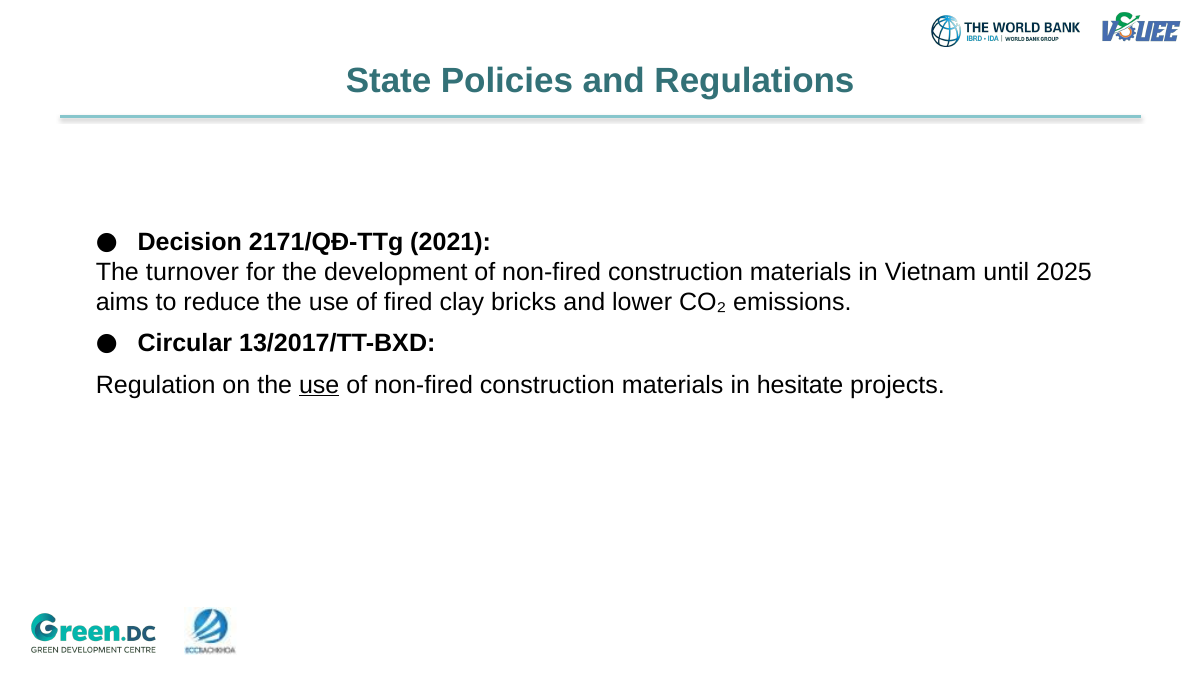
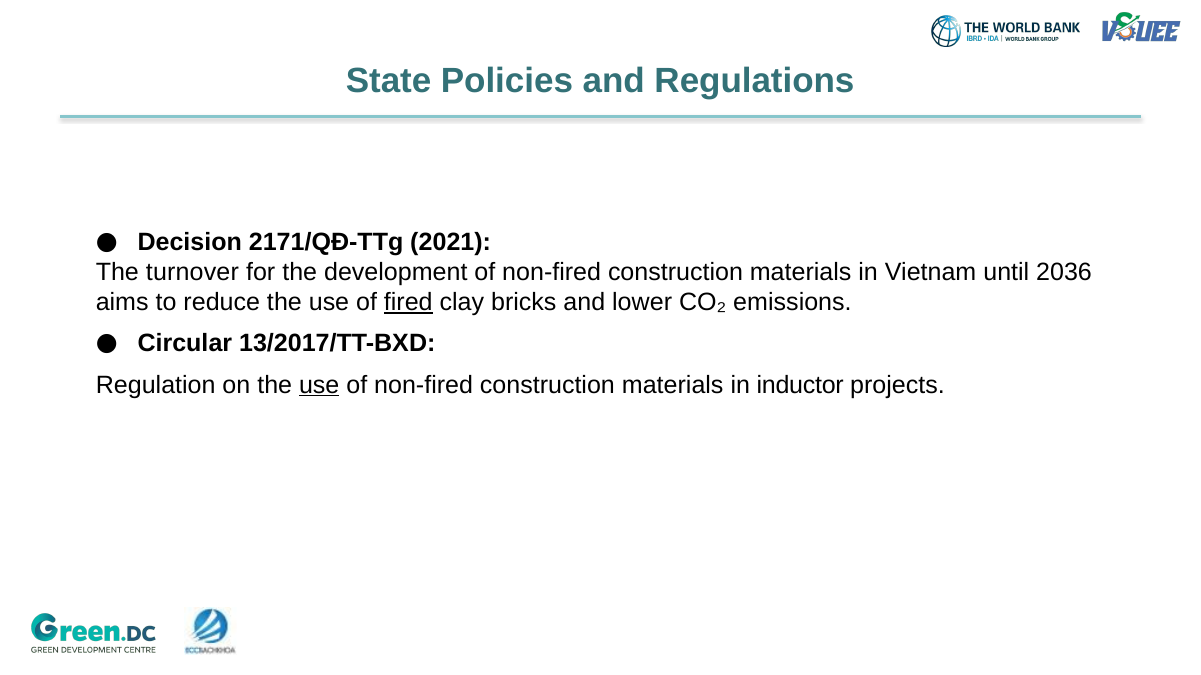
2025: 2025 -> 2036 (1064, 272)
fired underline: none -> present (408, 303)
hesitate: hesitate -> inductor (800, 385)
